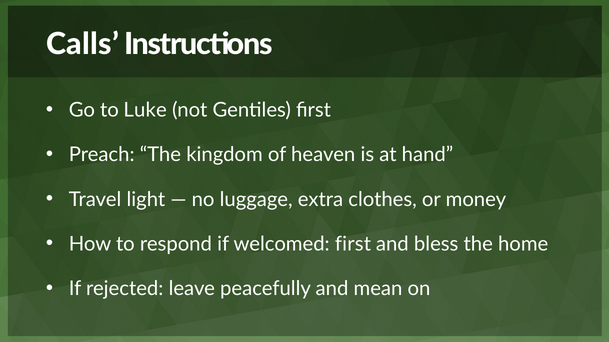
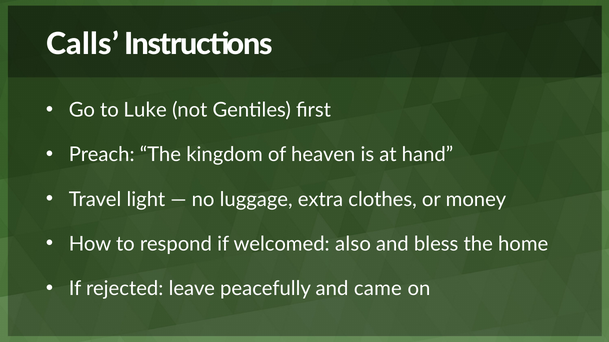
welcomed first: first -> also (353, 244)
mean: mean -> came (378, 289)
